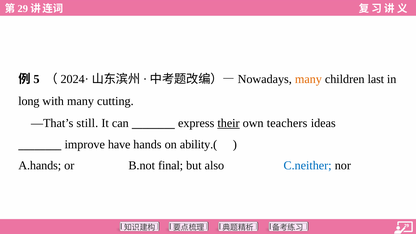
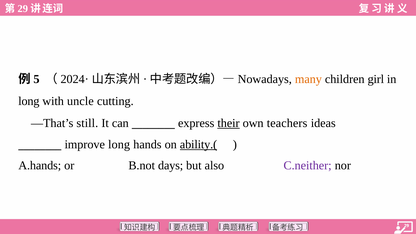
last: last -> girl (376, 79)
with many: many -> uncle (80, 101)
improve have: have -> long (119, 144)
ability.( underline: none -> present (199, 144)
final: final -> days (171, 166)
C.neither colour: blue -> purple (308, 166)
